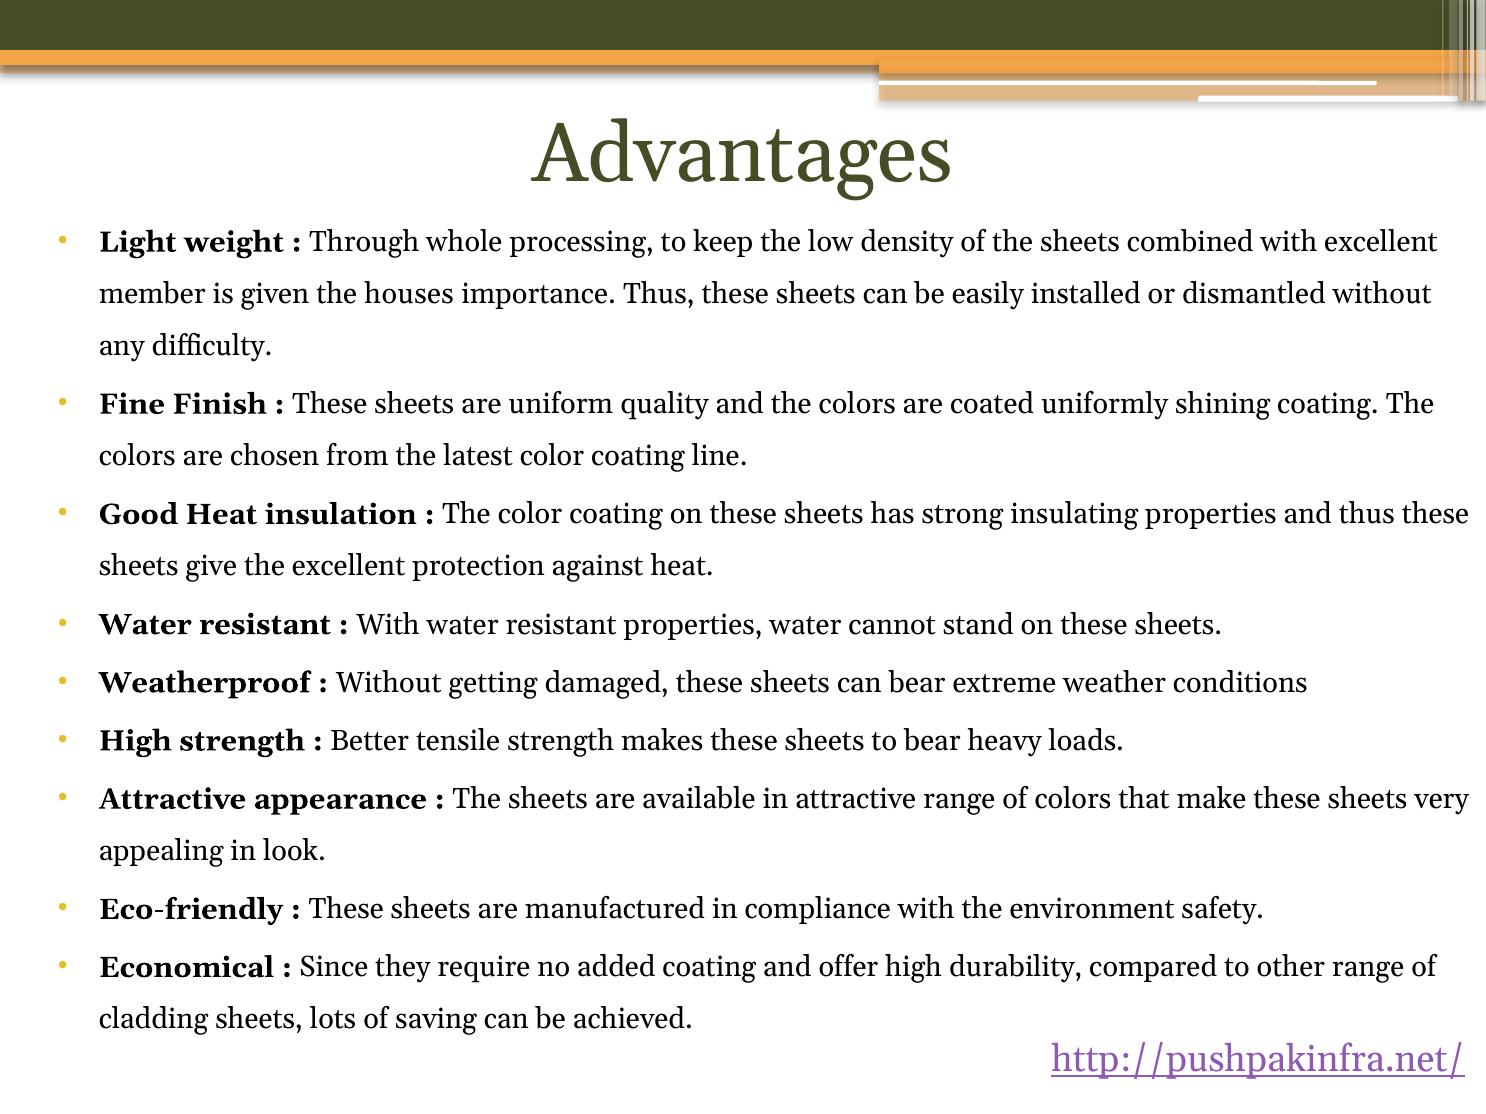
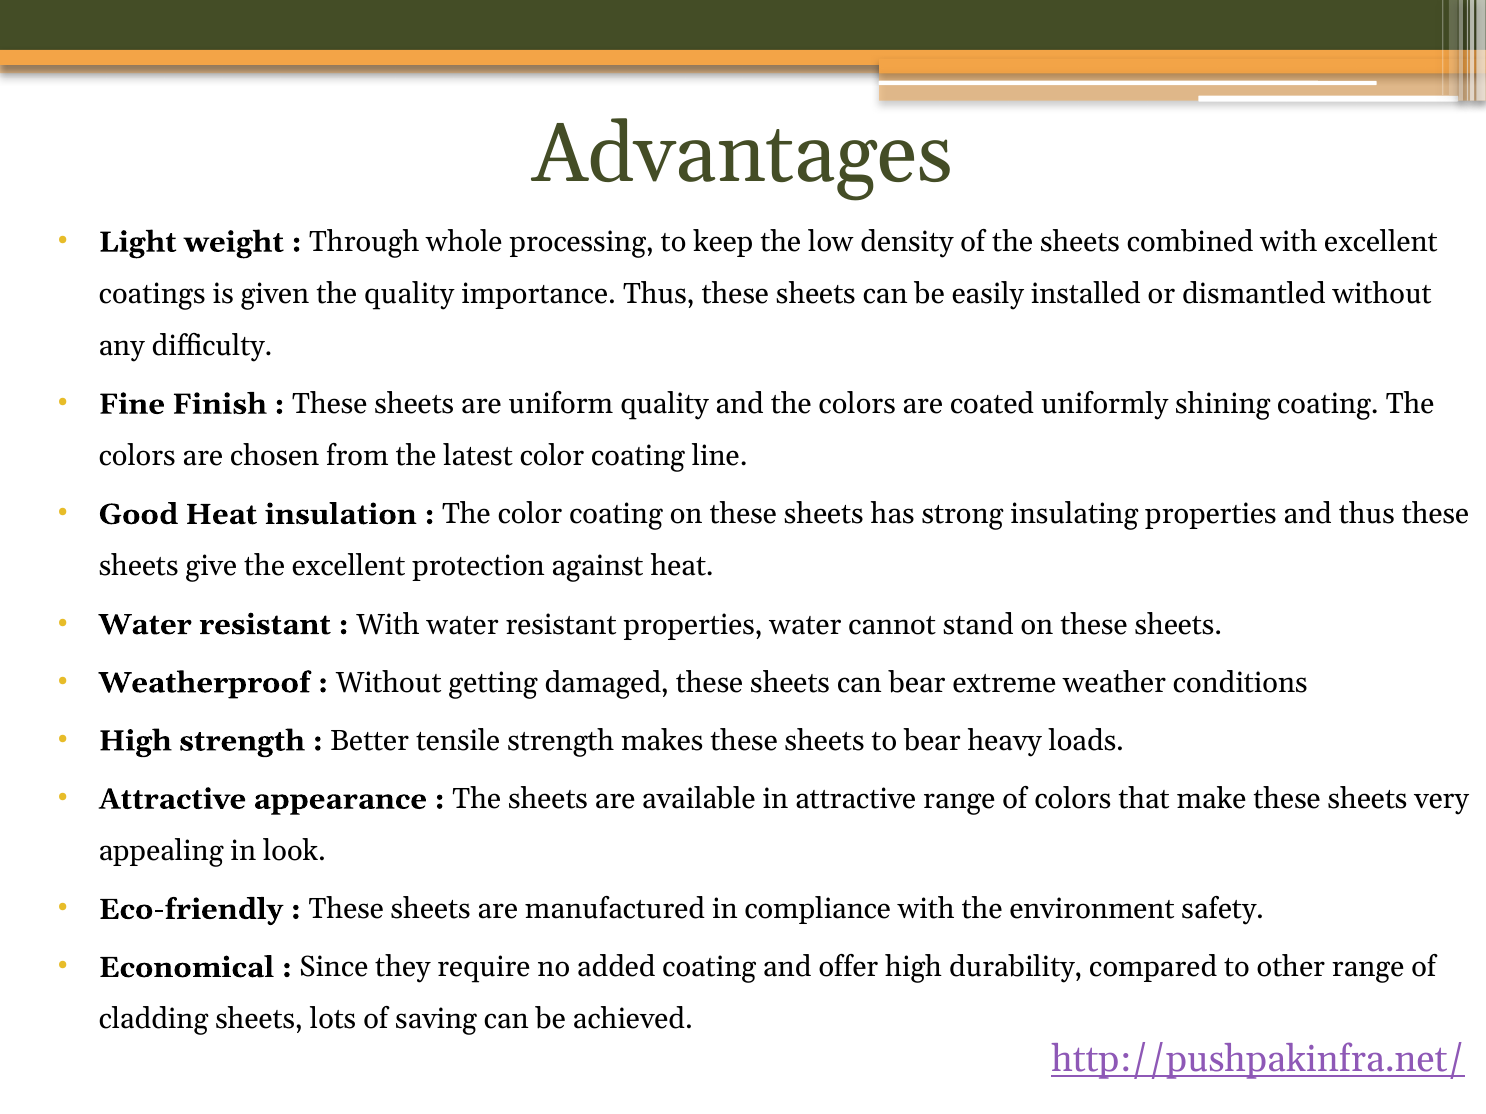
member: member -> coatings (152, 294)
the houses: houses -> quality (409, 294)
